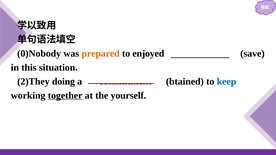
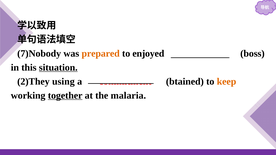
0)Nobody: 0)Nobody -> 7)Nobody (39, 53)
save: save -> boss (252, 53)
situation underline: none -> present (58, 68)
doing: doing -> using (63, 82)
keep colour: blue -> orange (226, 82)
yourself: yourself -> malaria (128, 96)
